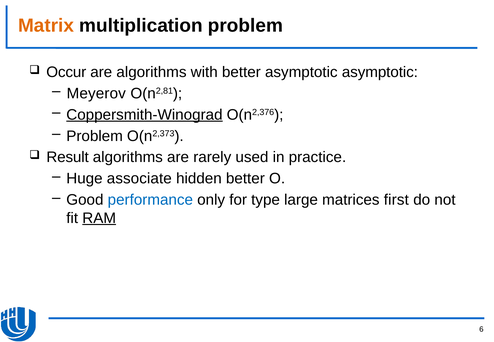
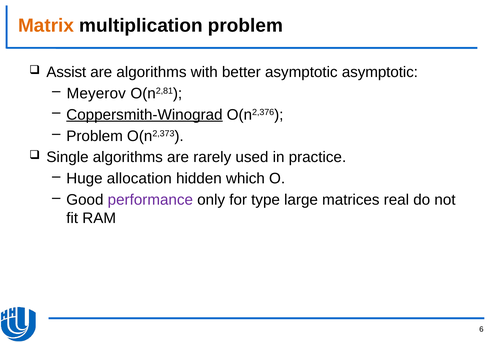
Occur: Occur -> Assist (66, 72)
Result: Result -> Single (67, 157)
associate: associate -> allocation (139, 179)
hidden better: better -> which (245, 179)
performance colour: blue -> purple (150, 200)
first: first -> real (396, 200)
RAM underline: present -> none (99, 218)
